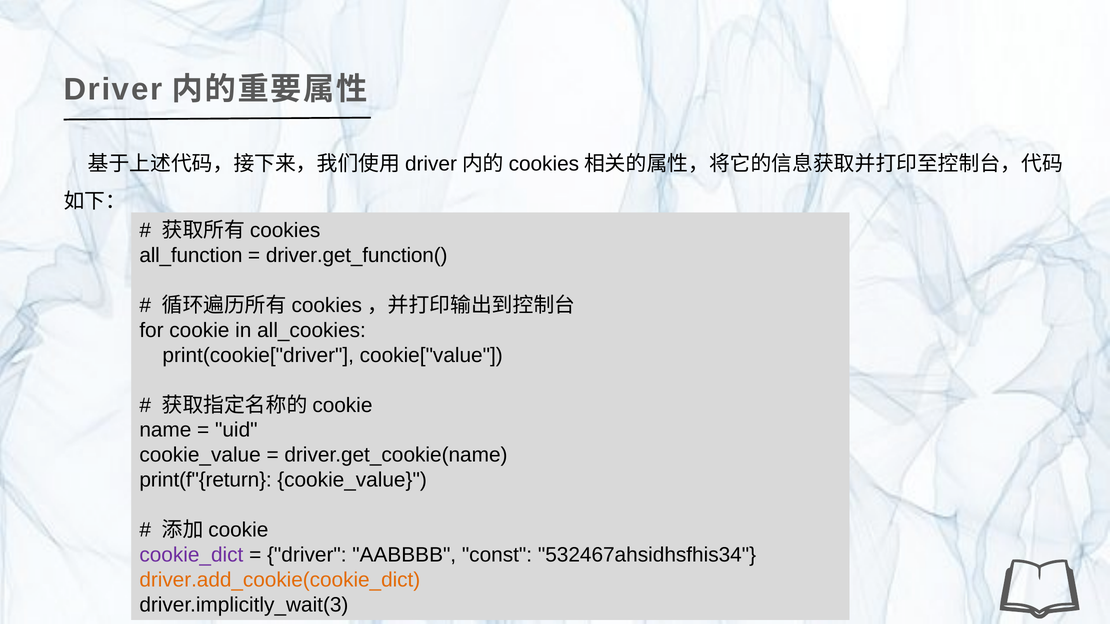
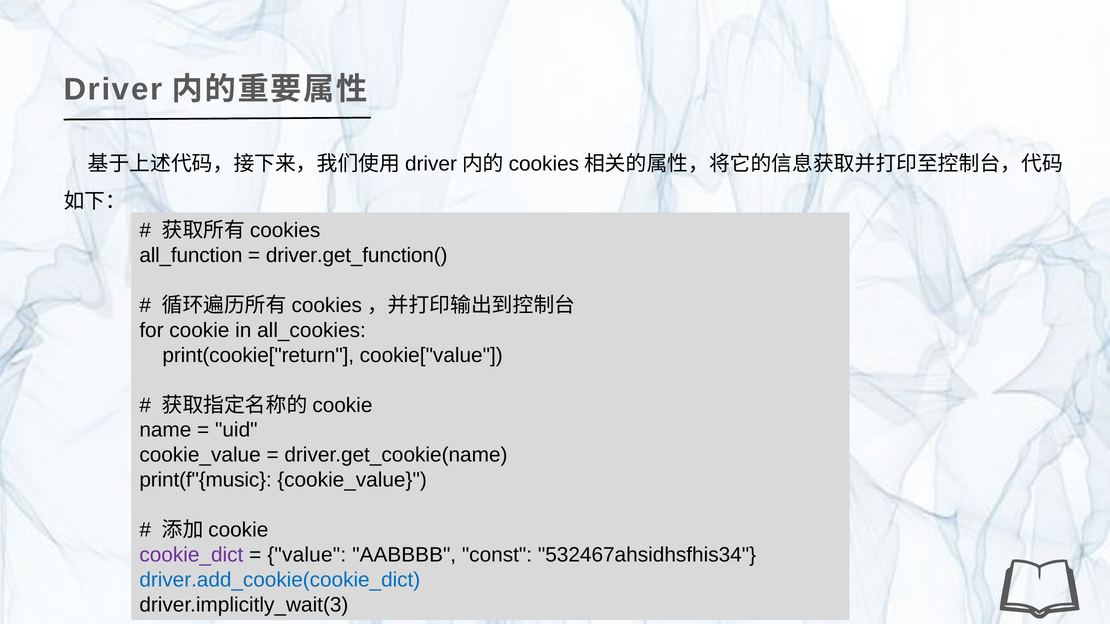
print(cookie["driver: print(cookie["driver -> print(cookie["return (258, 355)
print(f"{return: print(f"{return -> print(f"{music (206, 480)
driver: driver -> value (307, 555)
driver.add_cookie(cookie_dict colour: orange -> blue (280, 580)
